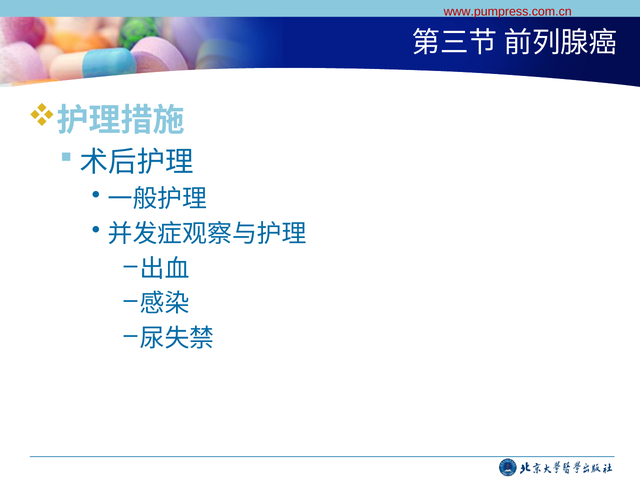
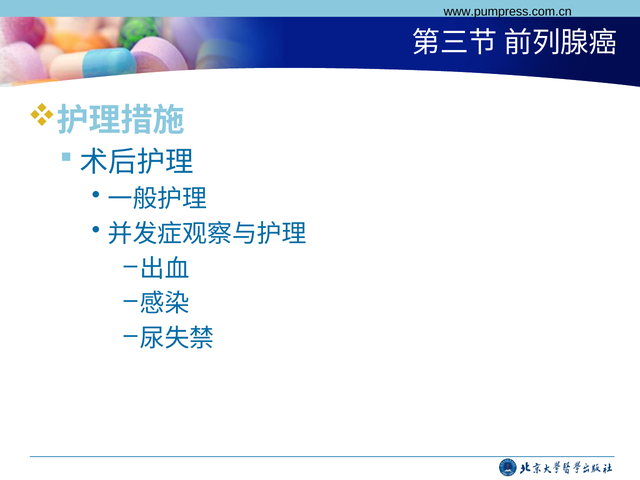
www.pumpress.com.cn colour: red -> black (508, 11)
